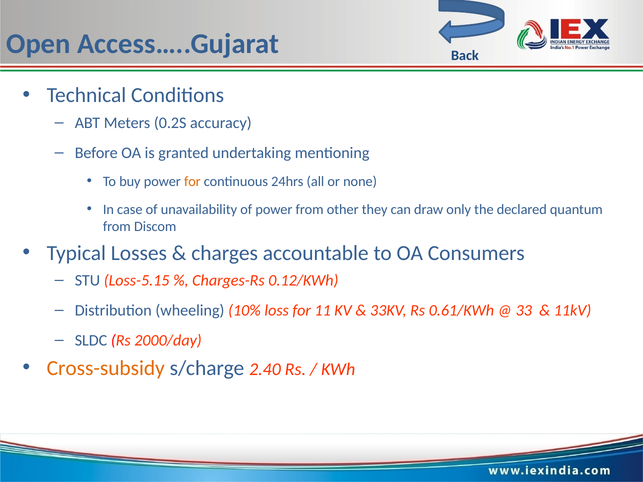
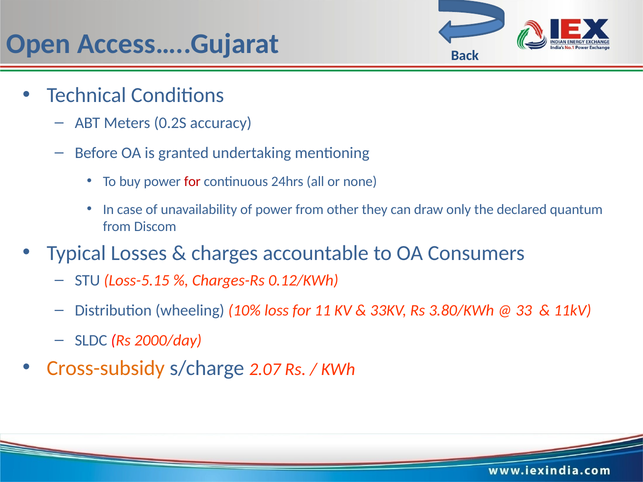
for colour: orange -> red (192, 182)
0.61/KWh: 0.61/KWh -> 3.80/KWh (461, 311)
2.40: 2.40 -> 2.07 (265, 369)
